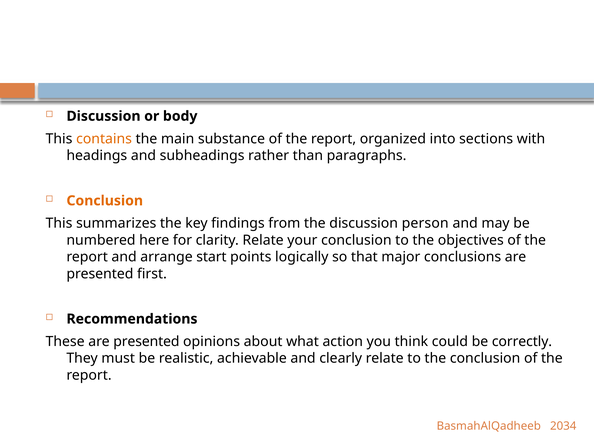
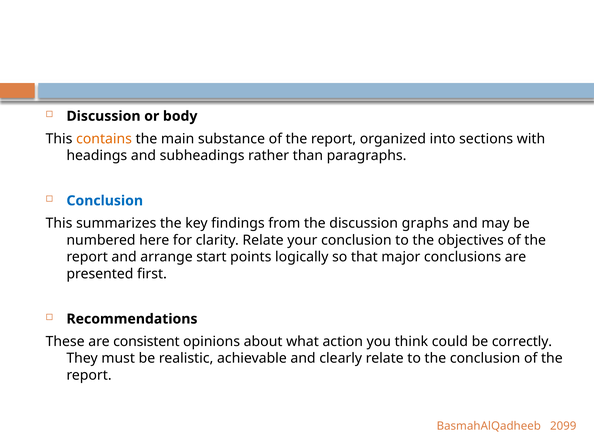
Conclusion colour: orange -> blue (105, 201)
person: person -> graphs (425, 224)
These are presented: presented -> consistent (146, 342)
2034: 2034 -> 2099 (563, 426)
